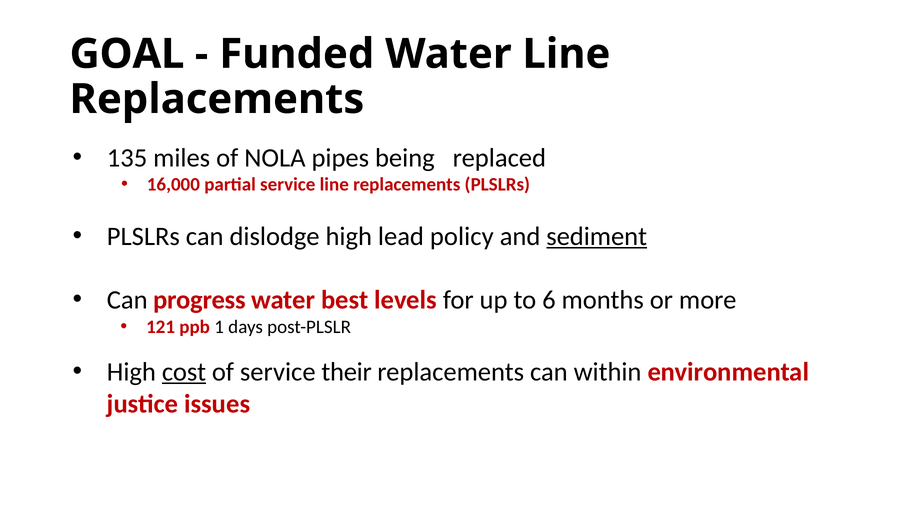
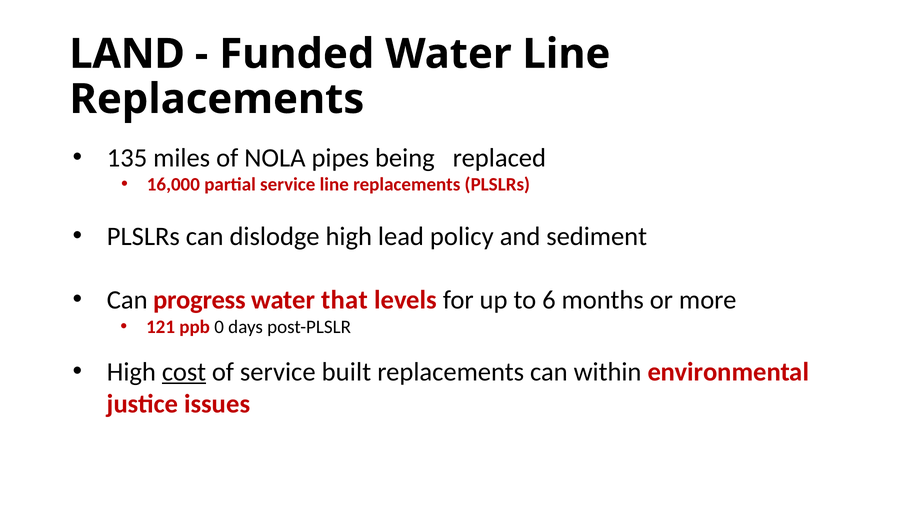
GOAL: GOAL -> LAND (127, 54)
sediment underline: present -> none (597, 236)
best: best -> that (345, 300)
1: 1 -> 0 (219, 327)
their: their -> built (346, 372)
